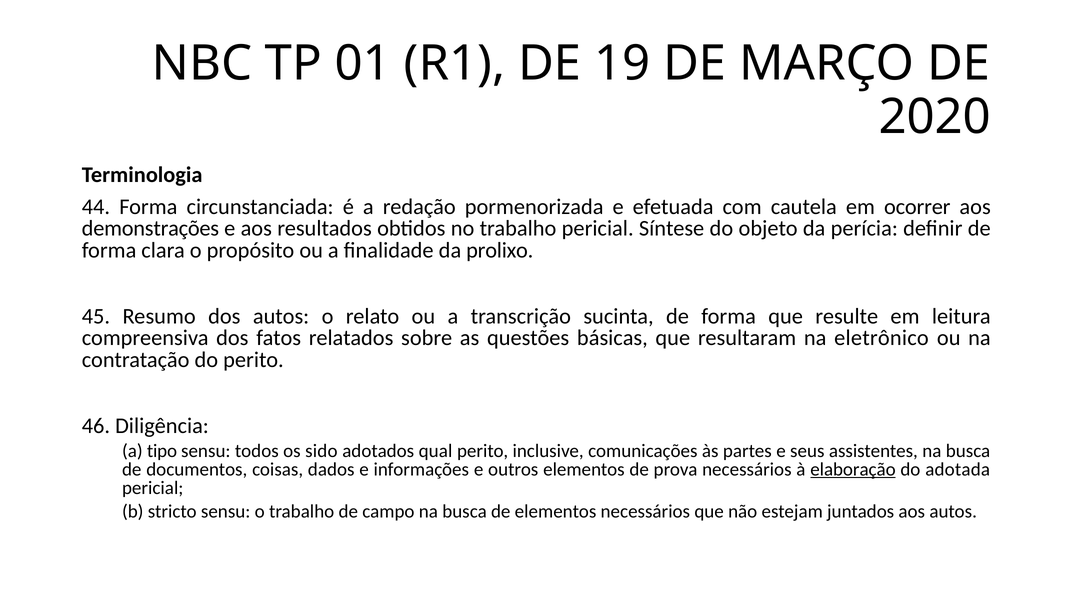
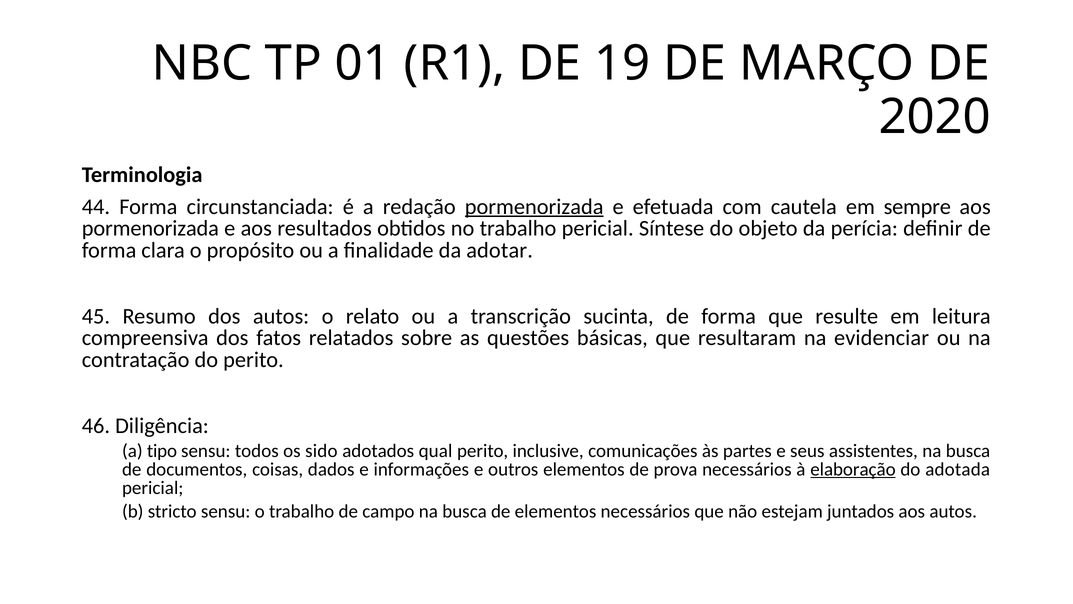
pormenorizada underline: none -> present (534, 206)
ocorrer: ocorrer -> sempre (917, 206)
demonstrações: demonstrações -> pormenorizada (150, 228)
prolixo: prolixo -> adotar (500, 250)
eletrônico: eletrônico -> evidenciar (882, 338)
